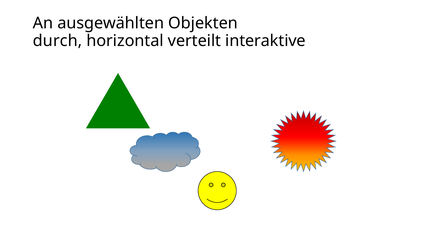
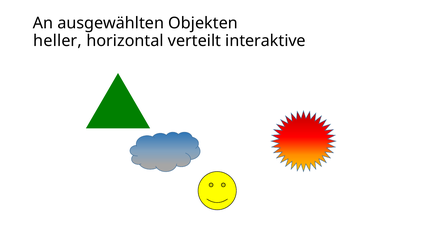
durch: durch -> heller (58, 41)
